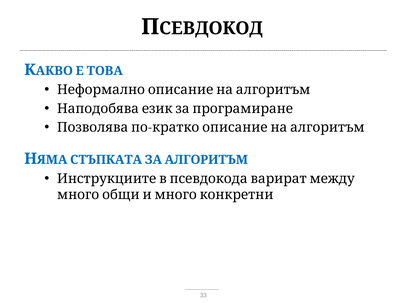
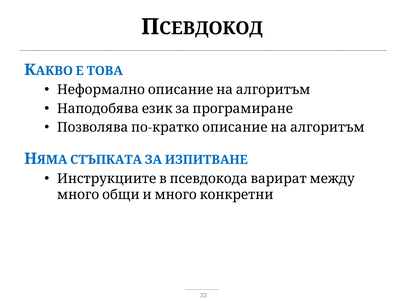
АЛГОРИТЪМ: АЛГОРИТЪМ -> ИЗПИТВАНЕ (206, 160)
